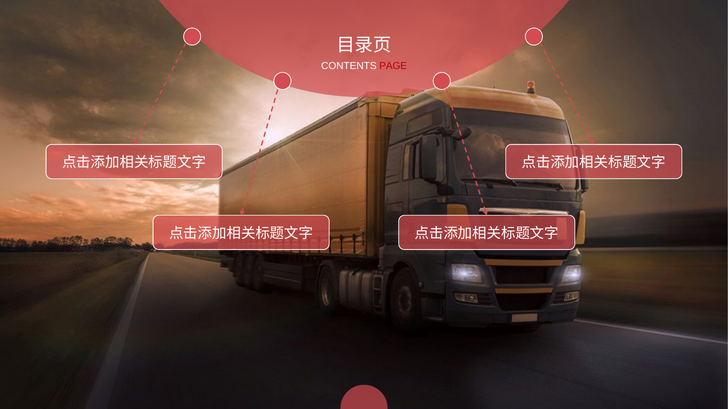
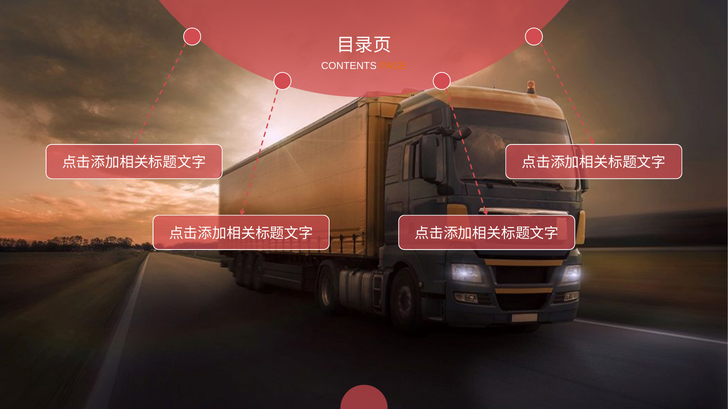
PAGE colour: red -> orange (393, 66)
